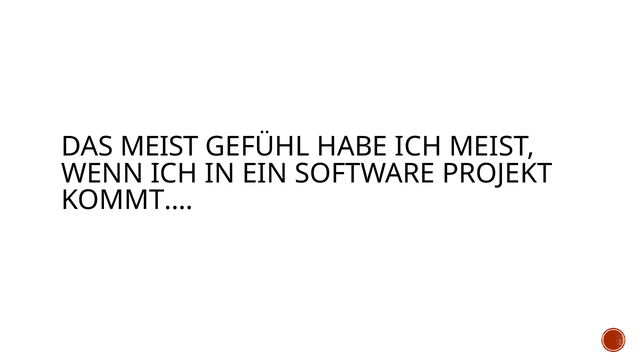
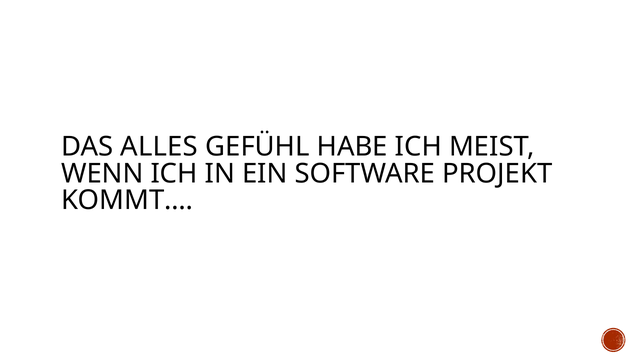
DAS MEIST: MEIST -> ALLES (159, 147)
